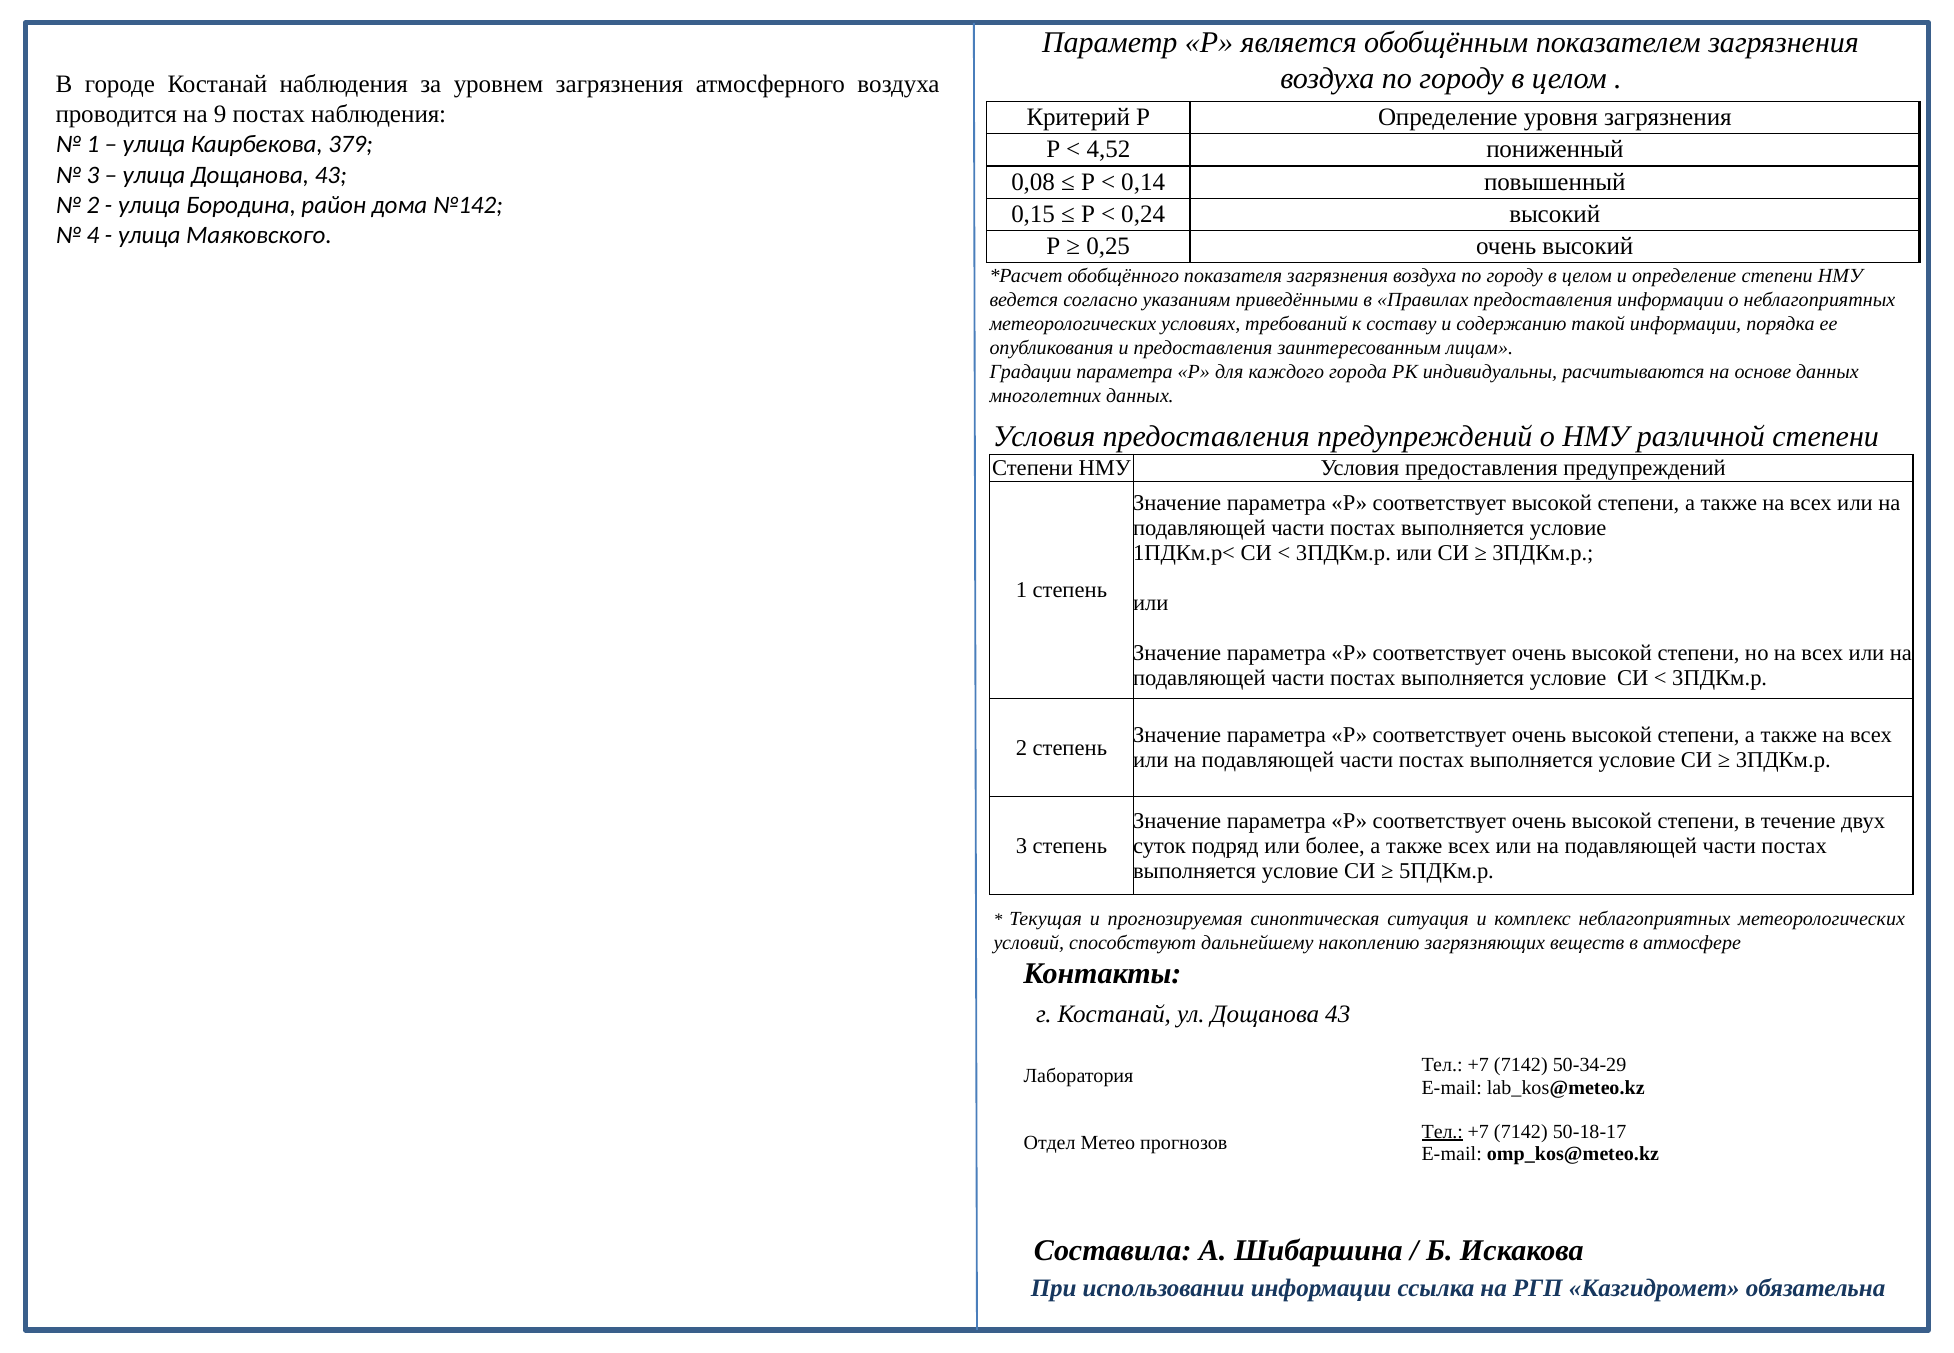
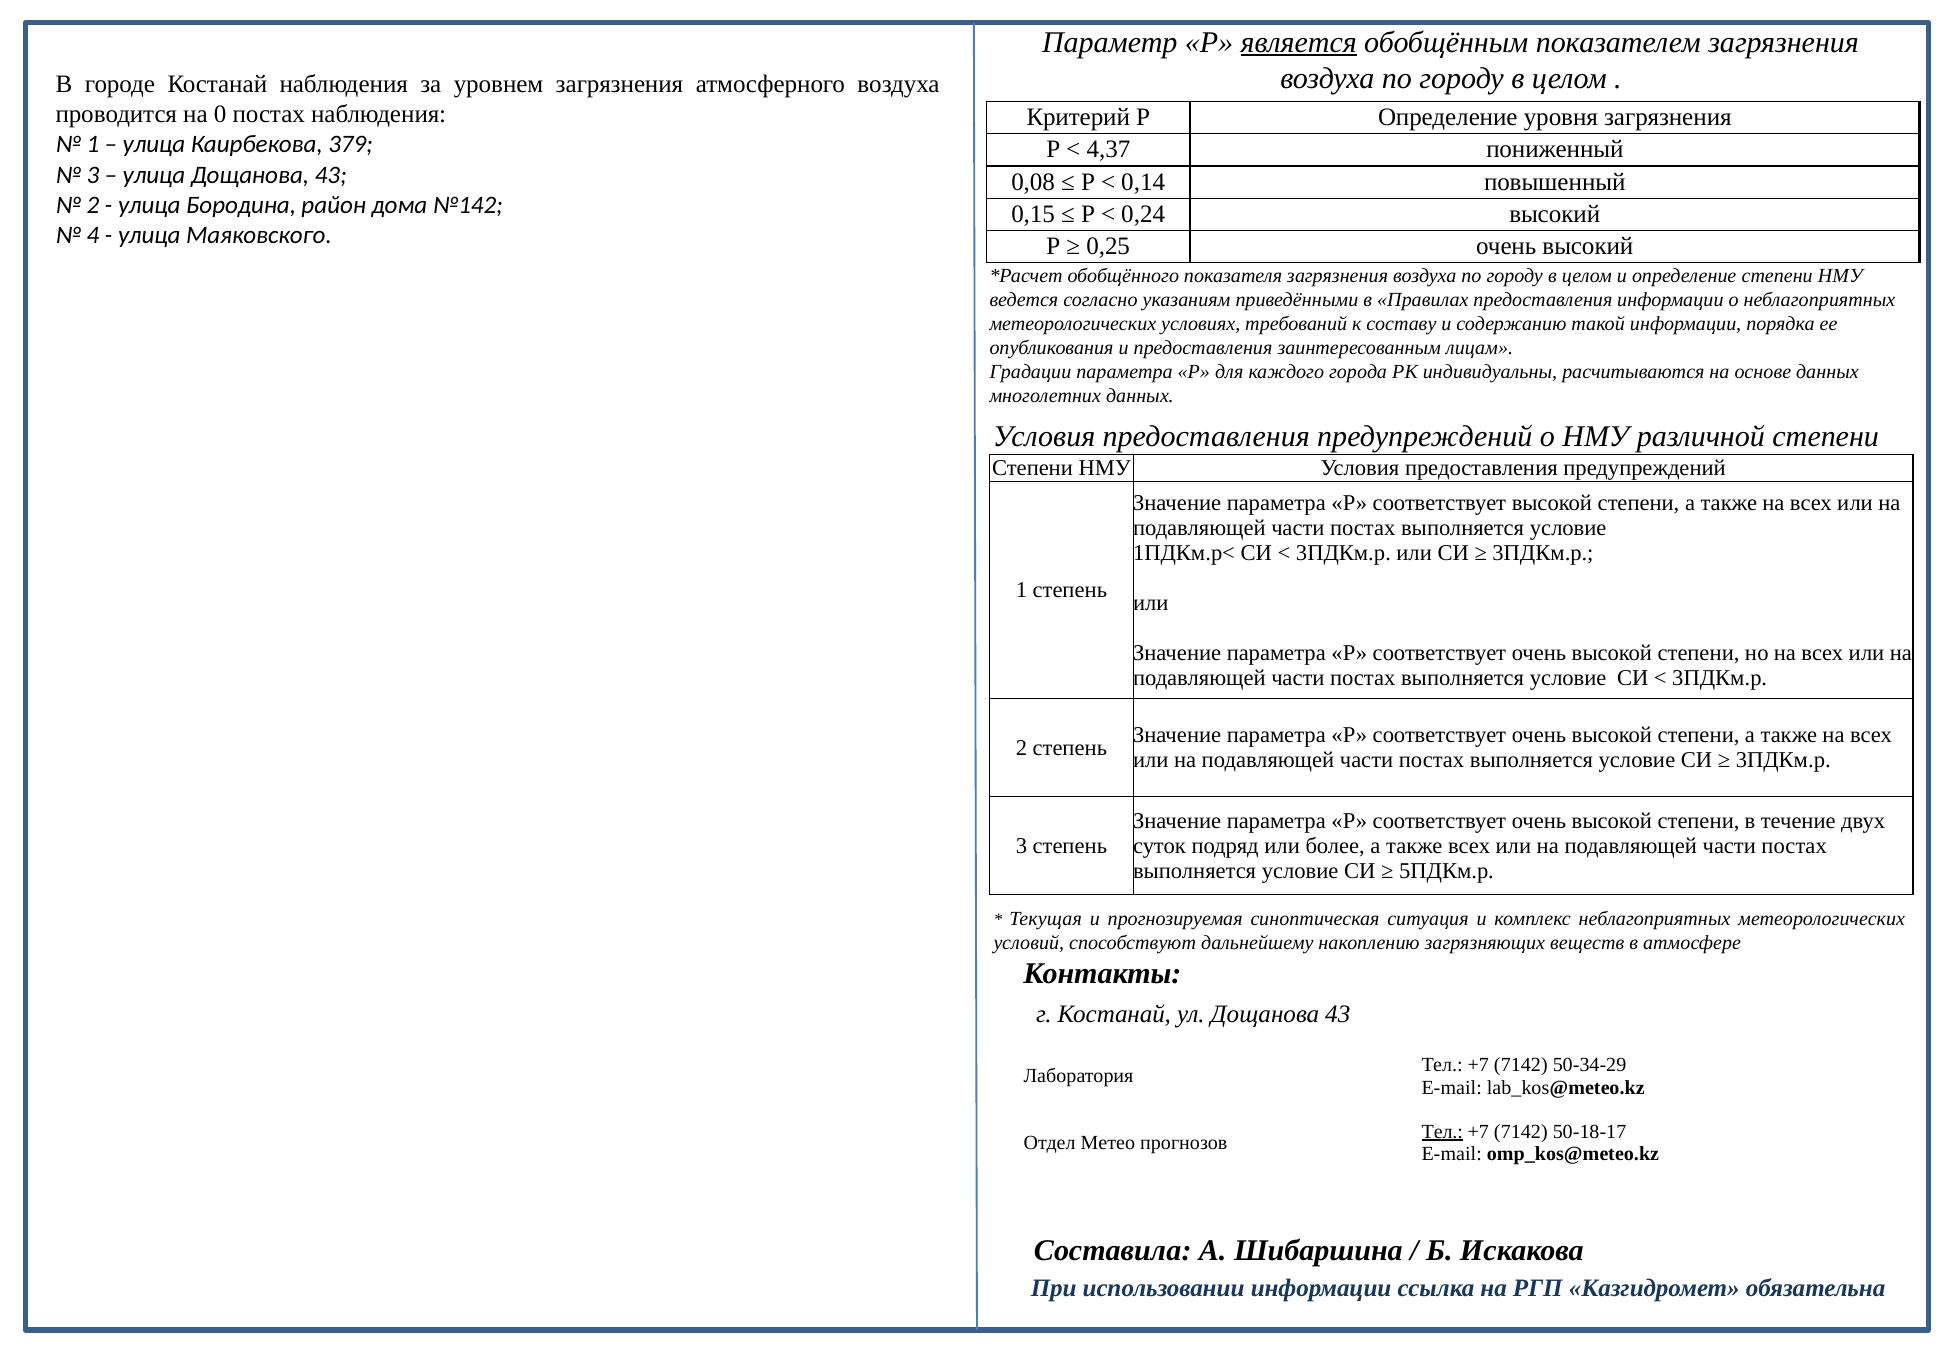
является underline: none -> present (1299, 42)
9: 9 -> 0 (220, 115)
4,52: 4,52 -> 4,37 (1108, 150)
